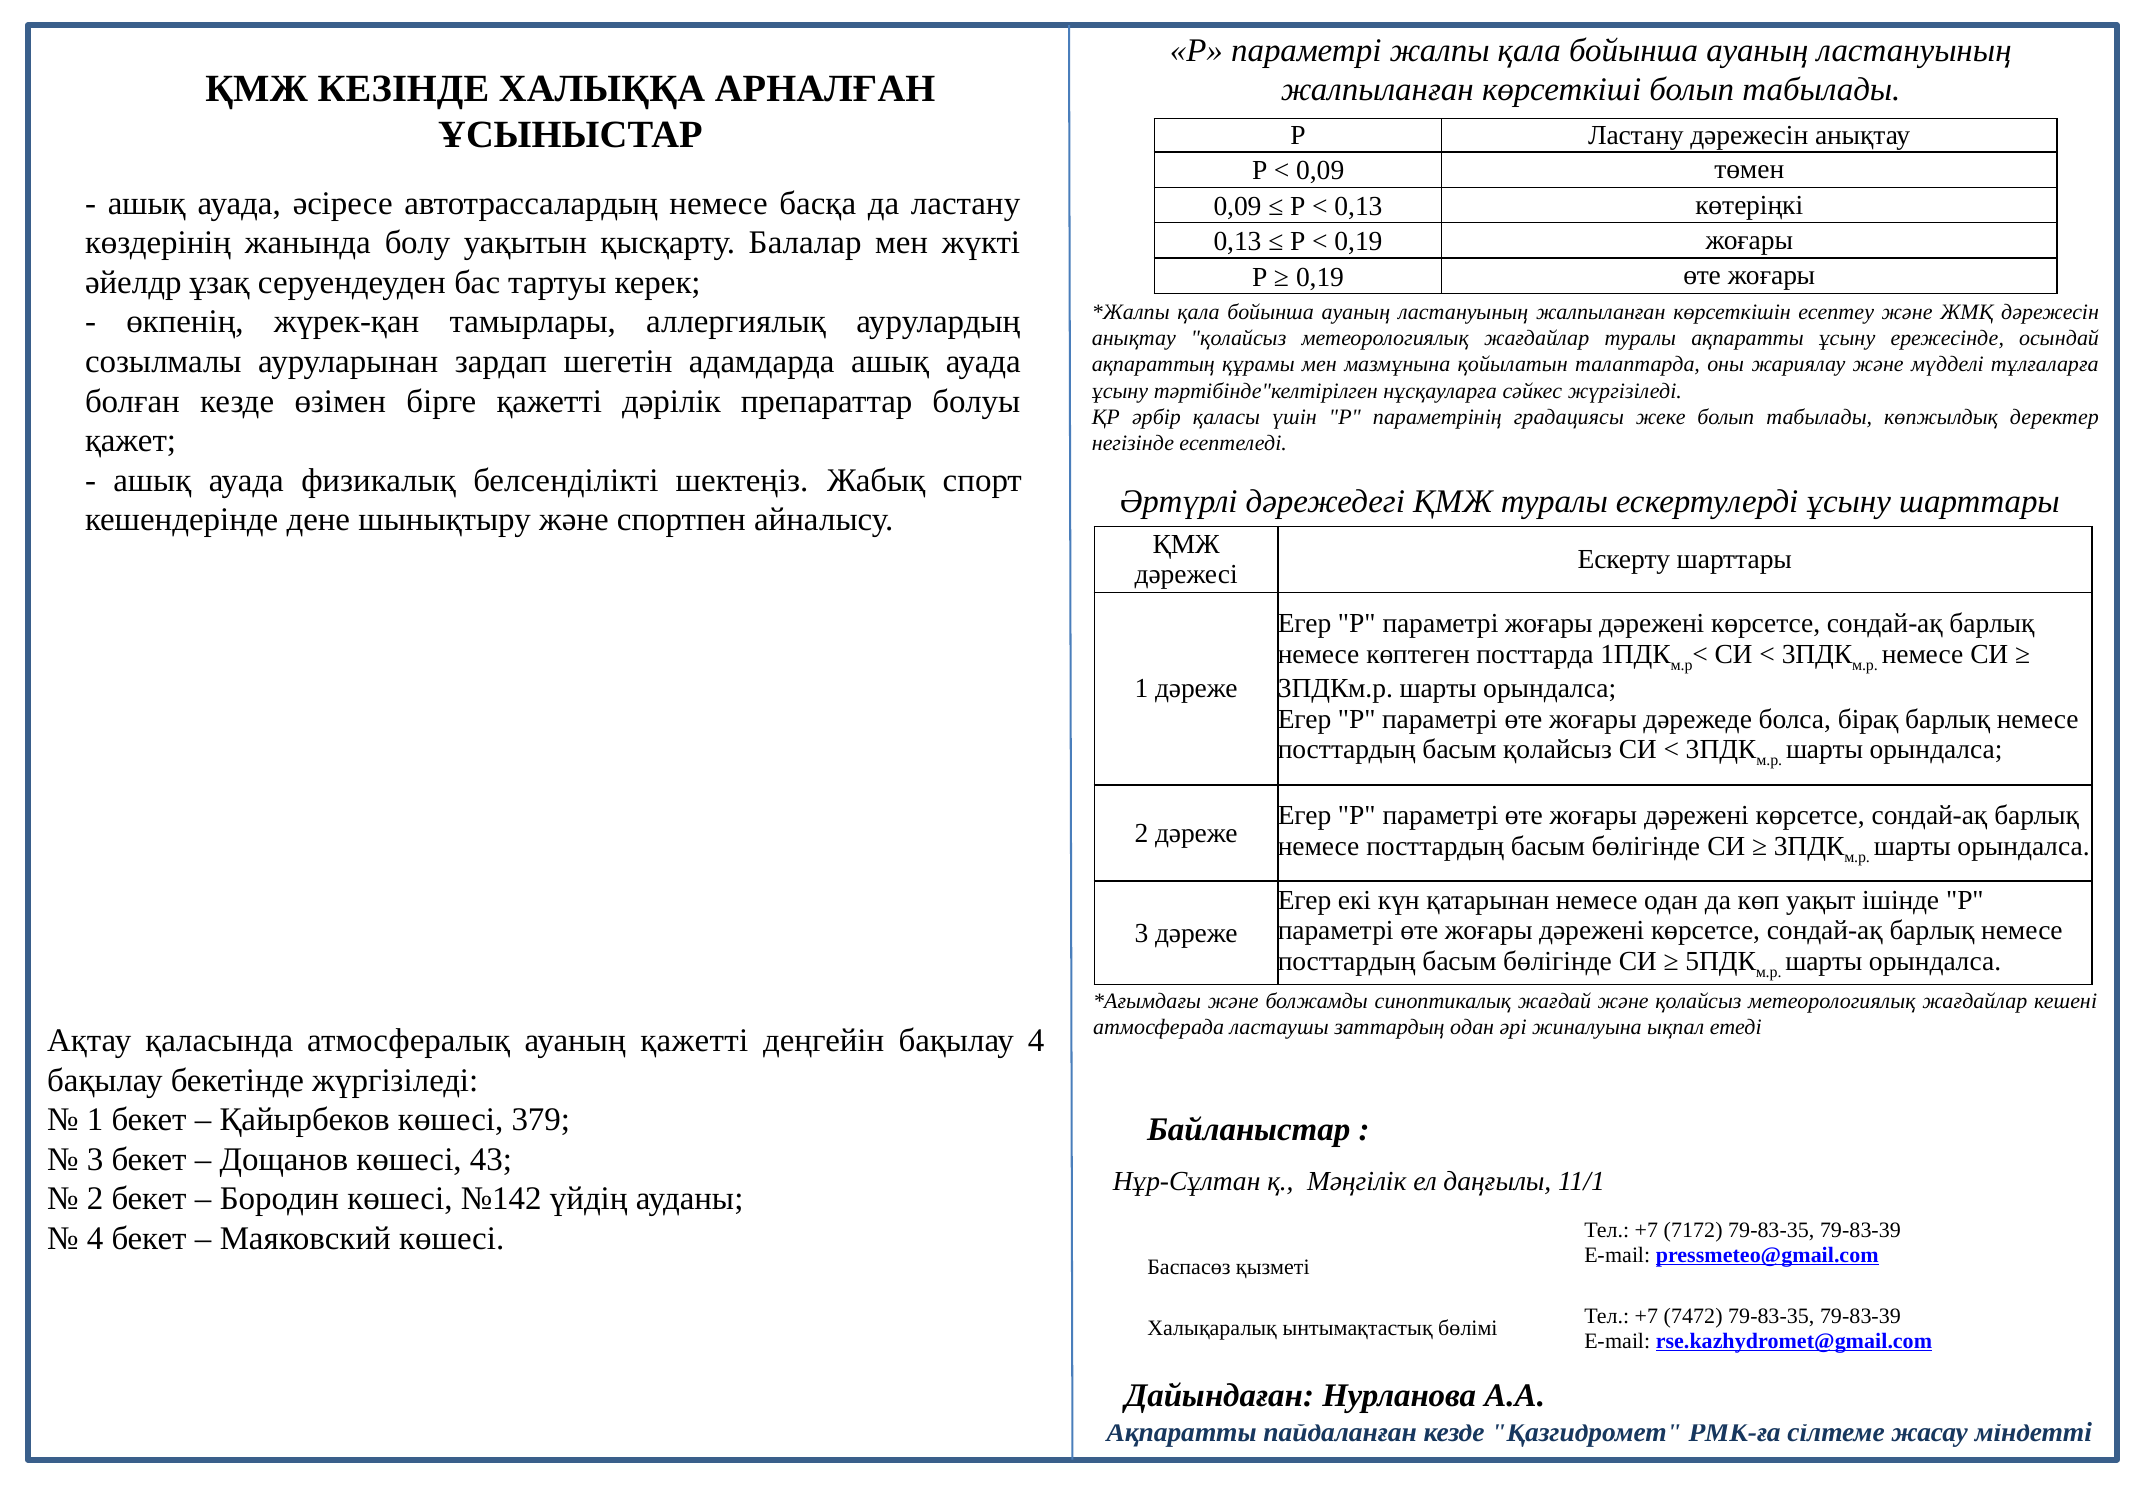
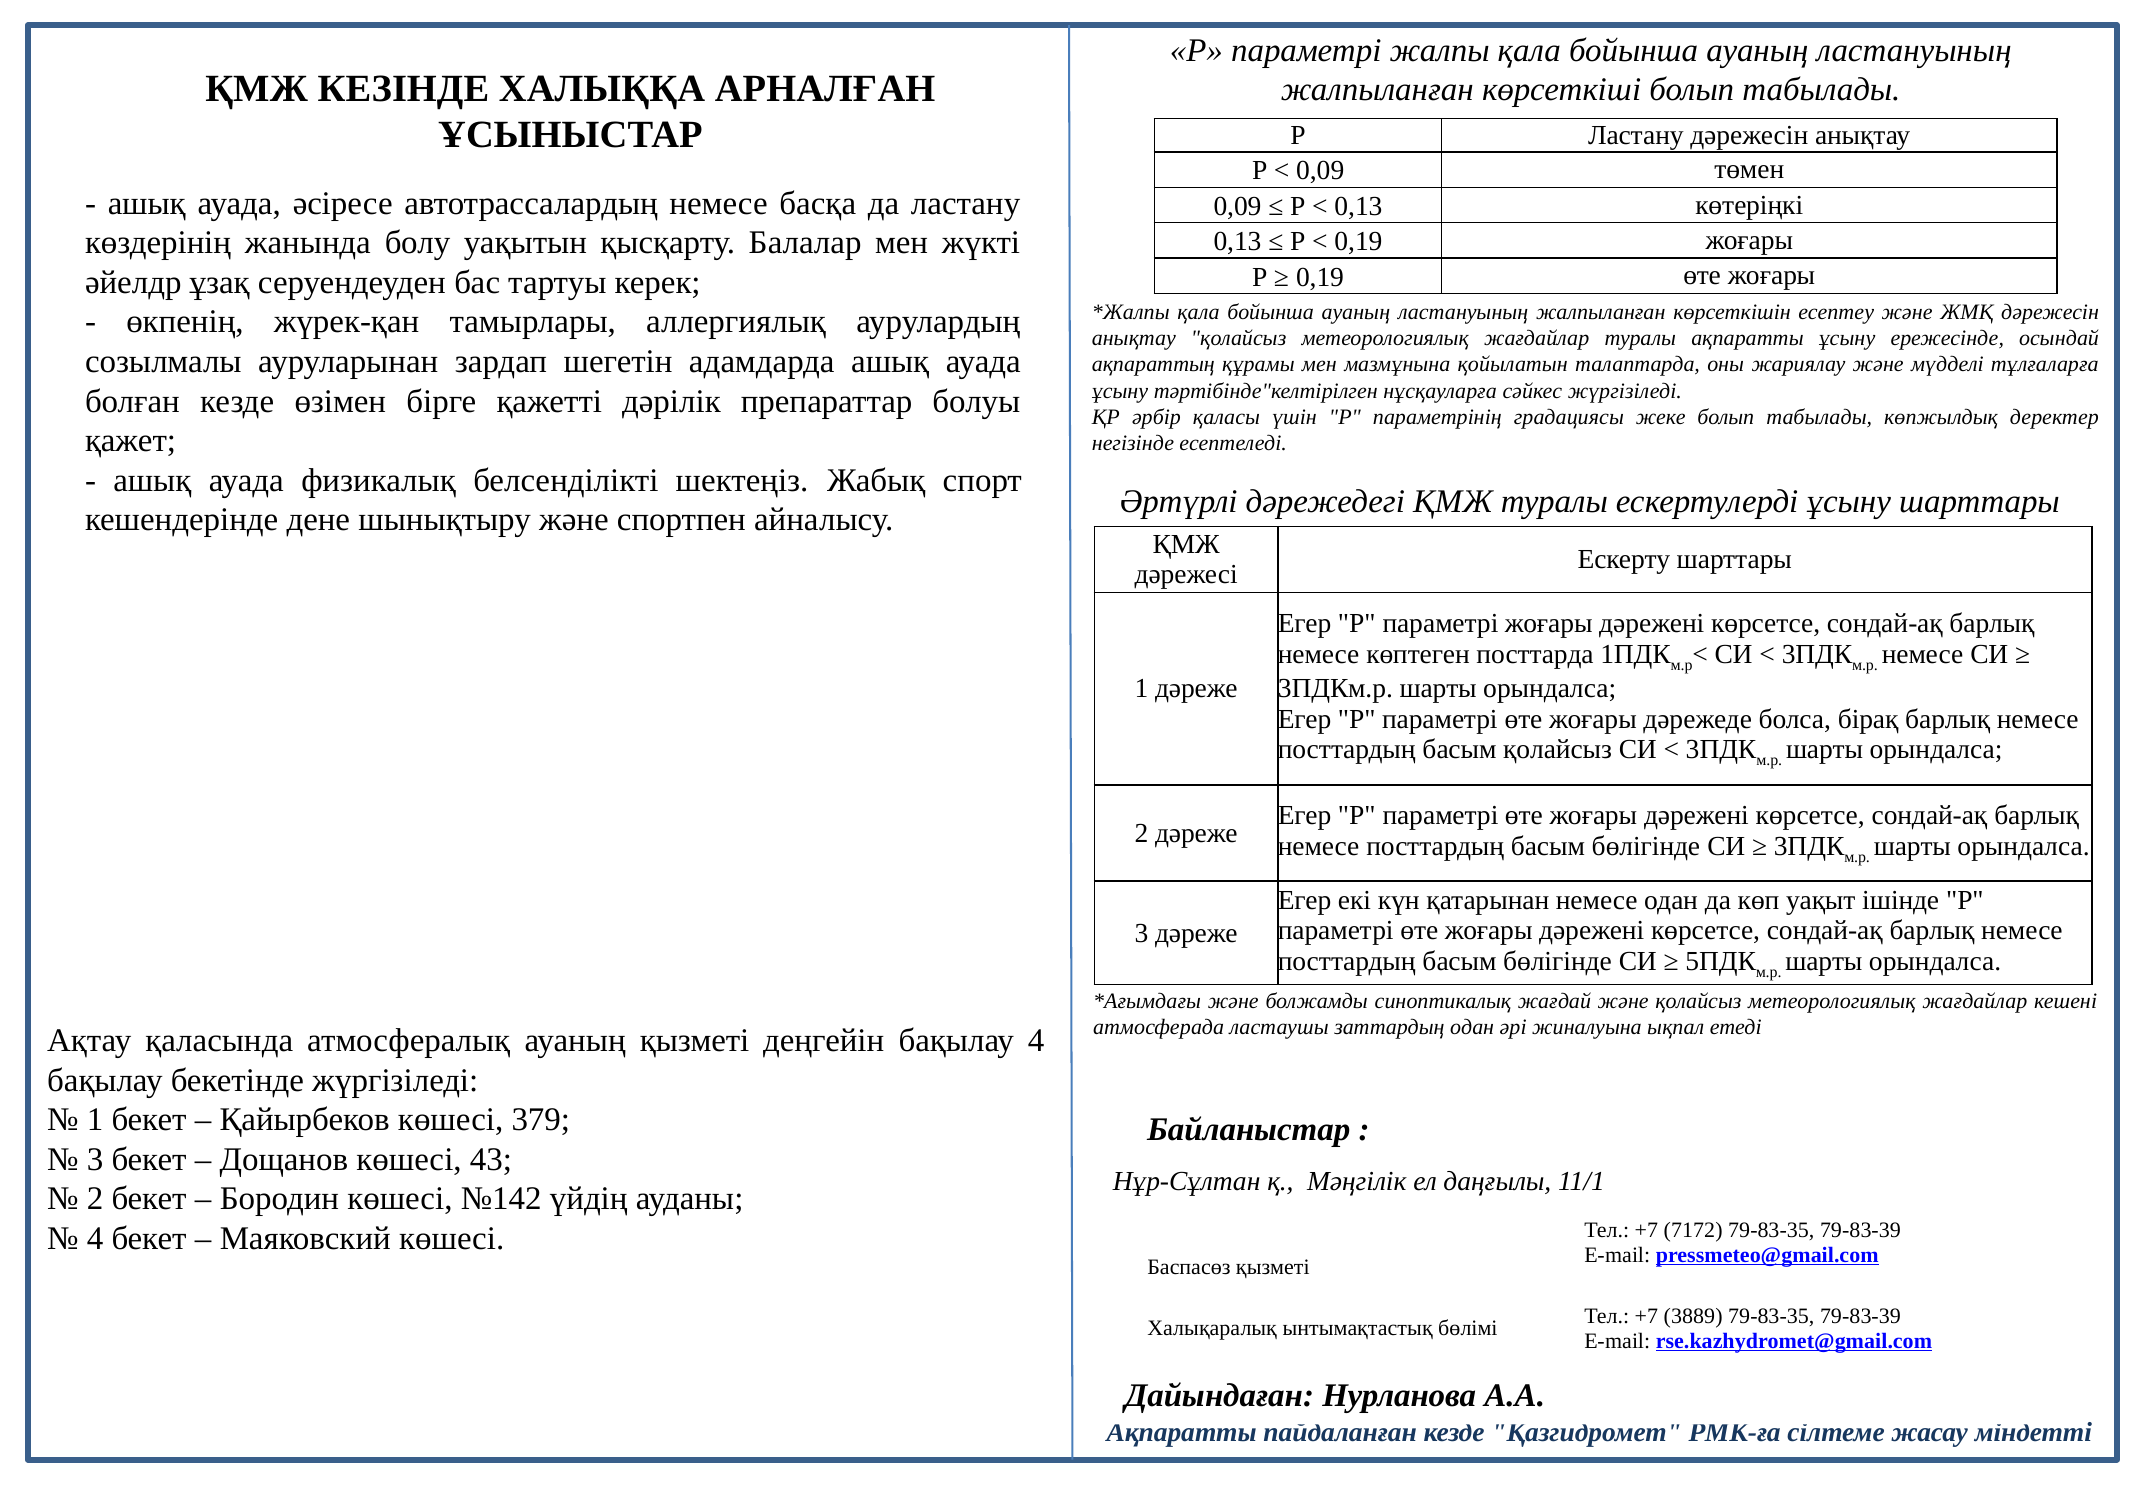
ауаның қажетті: қажетті -> қызметі (695, 1041)
7472: 7472 -> 3889 (1693, 1316)
